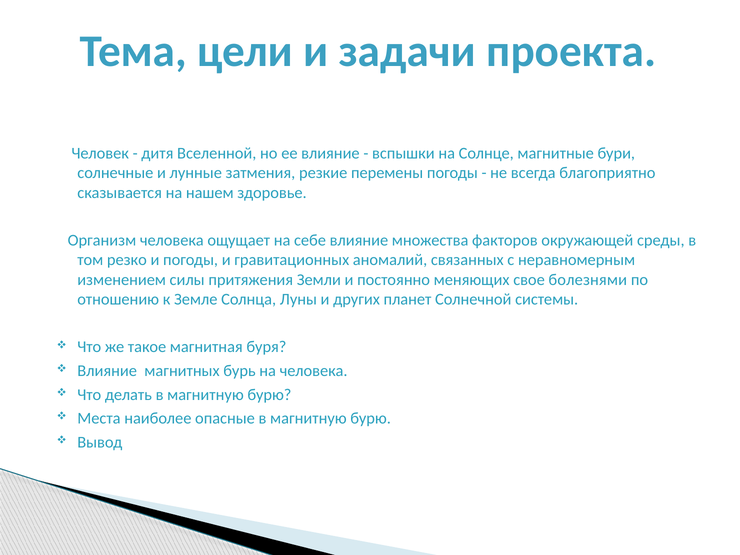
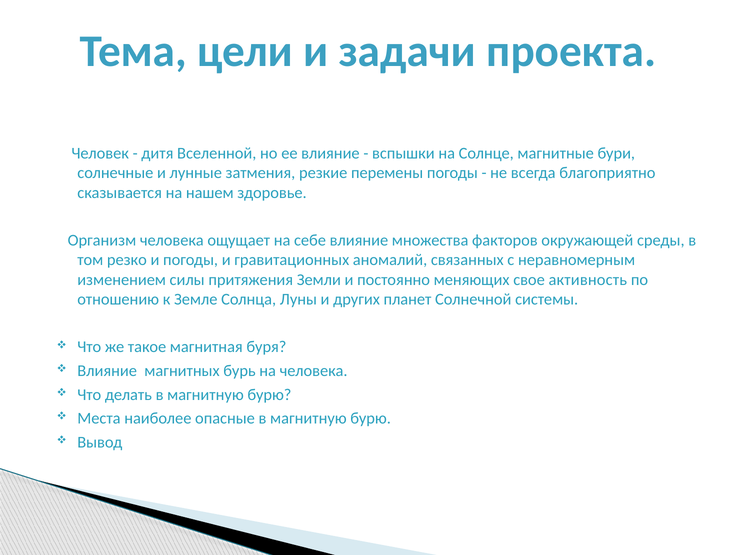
болезнями: болезнями -> активность (588, 280)
